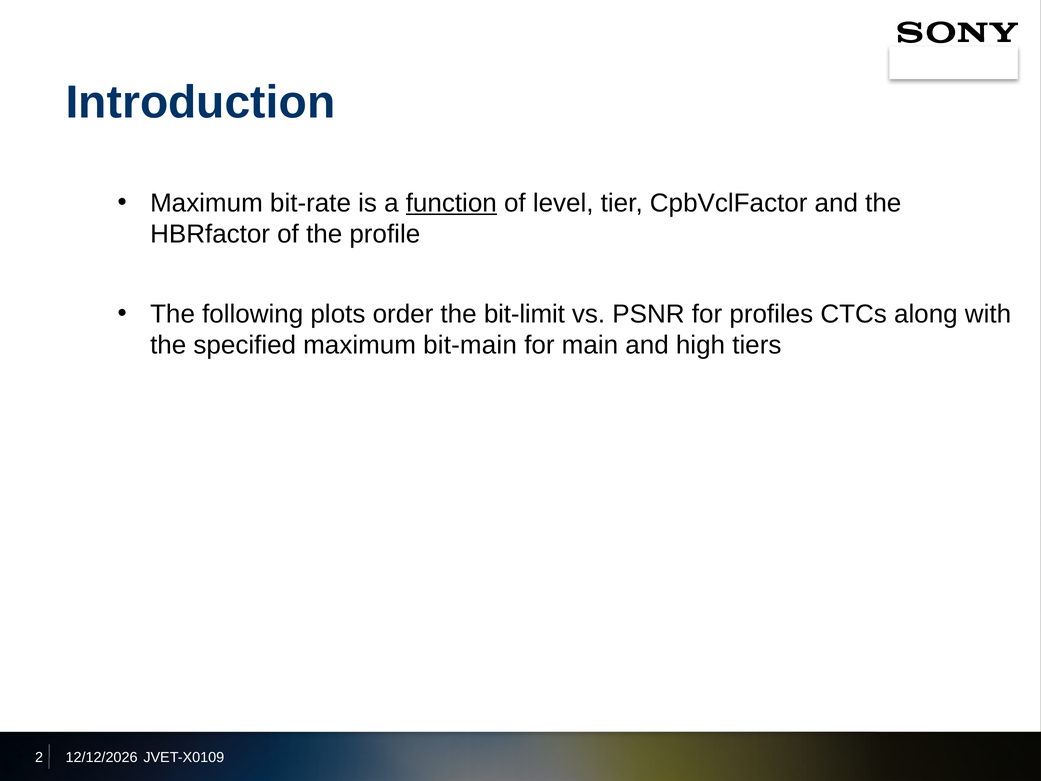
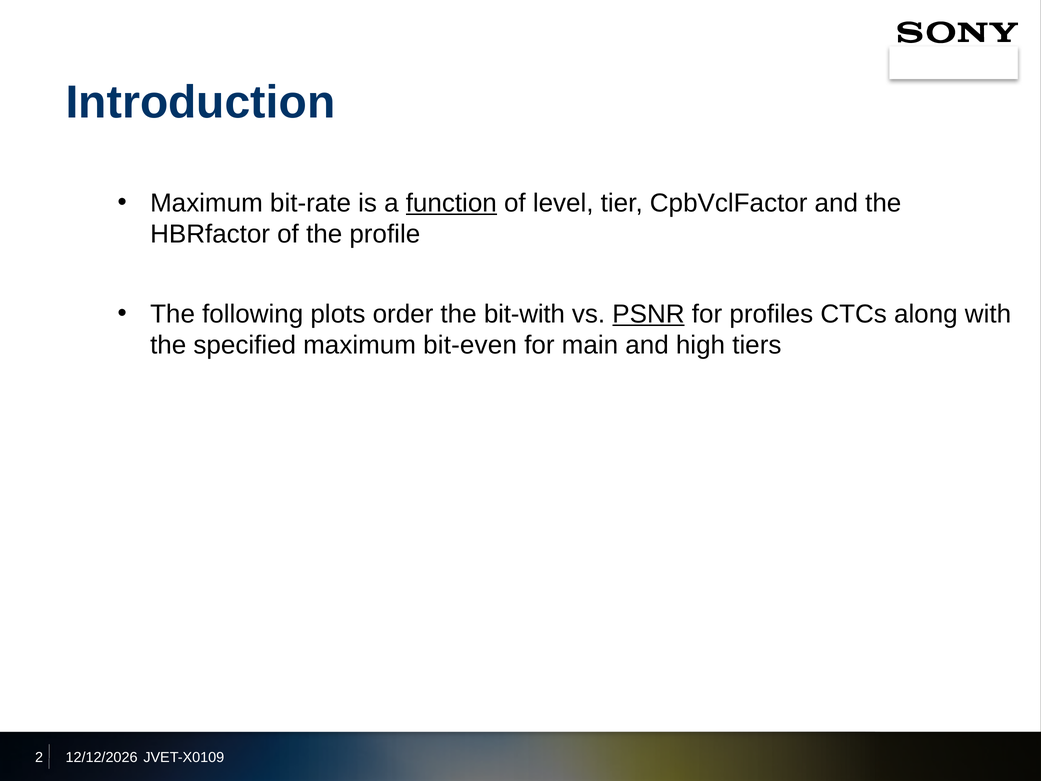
bit-limit: bit-limit -> bit-with (524, 314)
PSNR underline: none -> present (648, 314)
bit-main: bit-main -> bit-even (470, 345)
